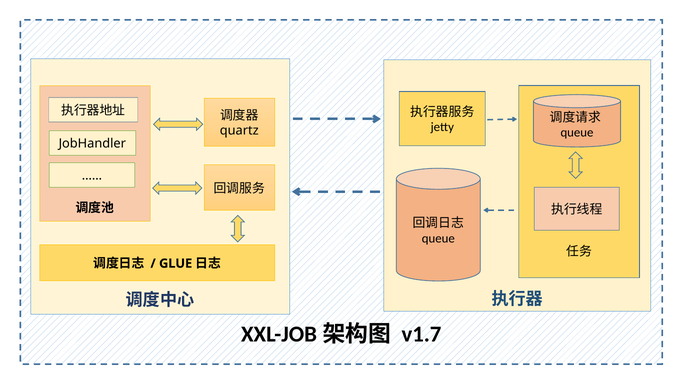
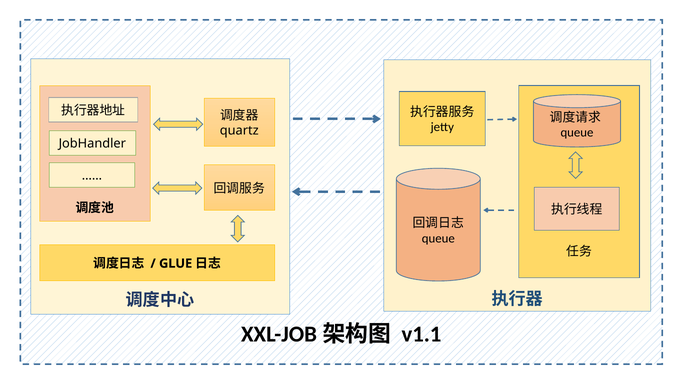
v1.7: v1.7 -> v1.1 (421, 335)
